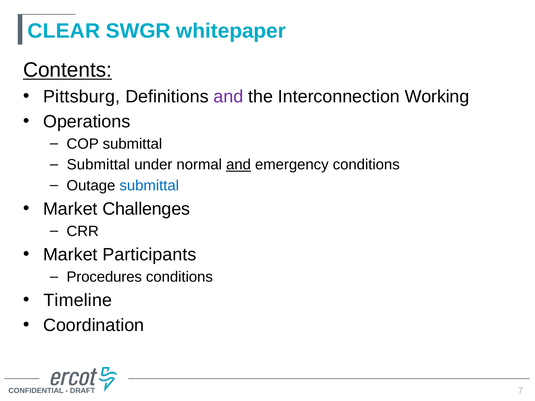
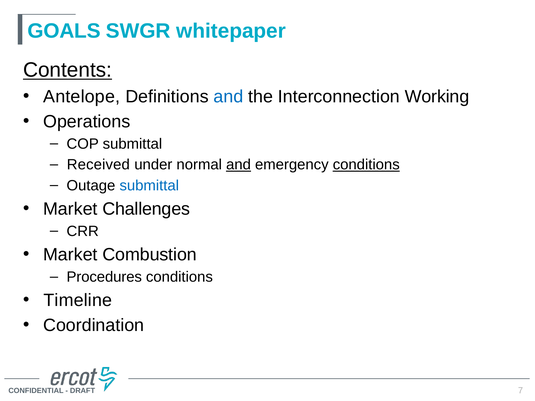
CLEAR: CLEAR -> GOALS (64, 31)
Pittsburg: Pittsburg -> Antelope (82, 97)
and colour: purple -> blue (228, 97)
Submittal: Submittal -> Received (98, 165)
conditions underline: none -> present (366, 165)
Participants: Participants -> Combustion (150, 255)
